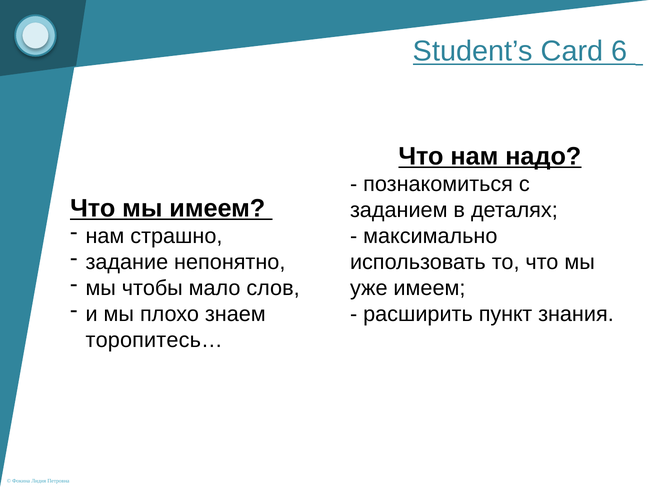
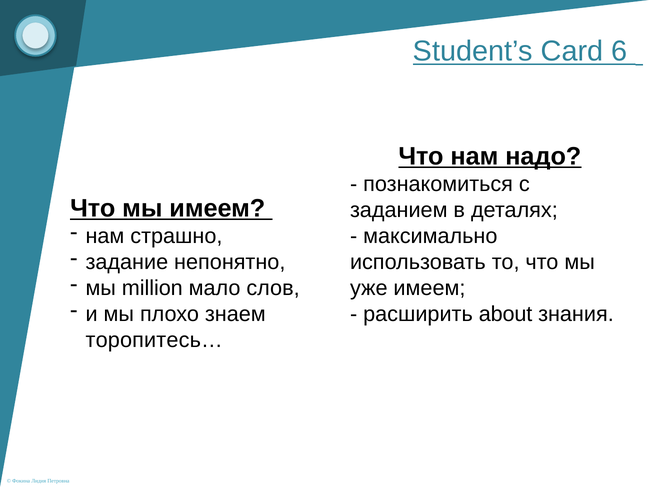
чтобы: чтобы -> million (152, 288)
пункт: пункт -> about (506, 314)
